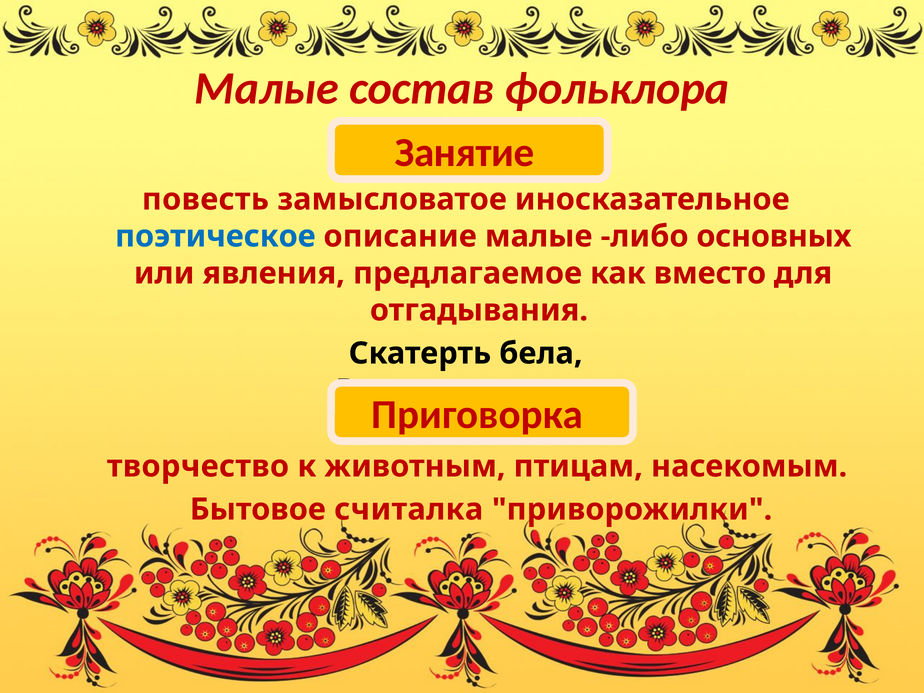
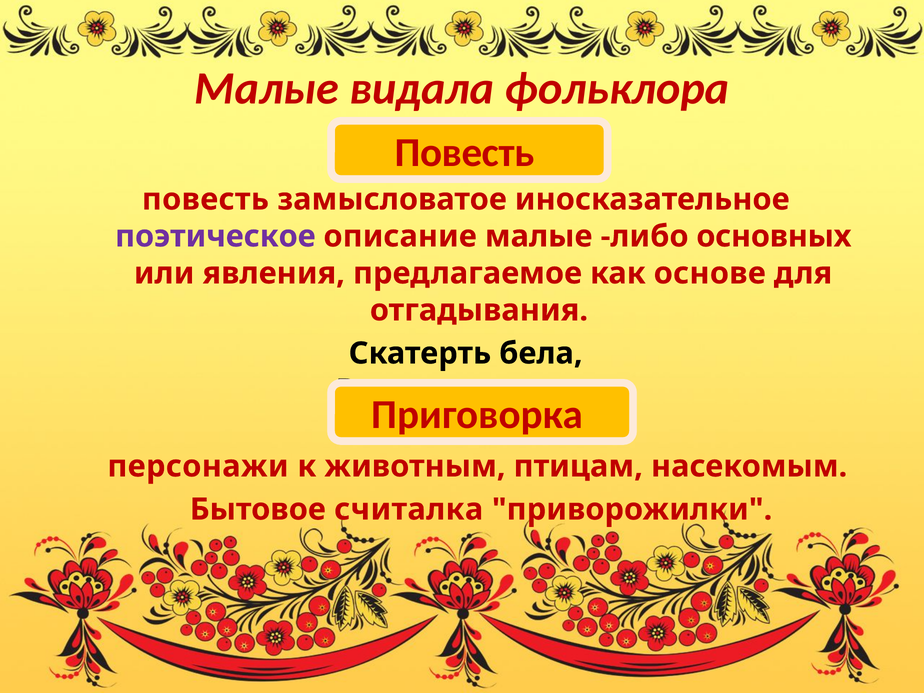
состав: состав -> видала (422, 89)
Занятие: Занятие -> Повесть (465, 153)
поэтическое colour: blue -> purple (215, 236)
вместо: вместо -> основе (710, 273)
творчество: творчество -> персонажи (198, 466)
